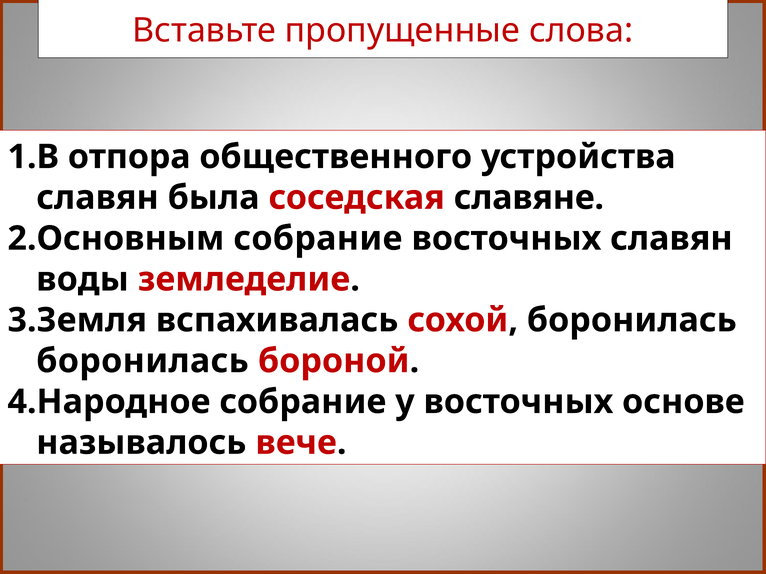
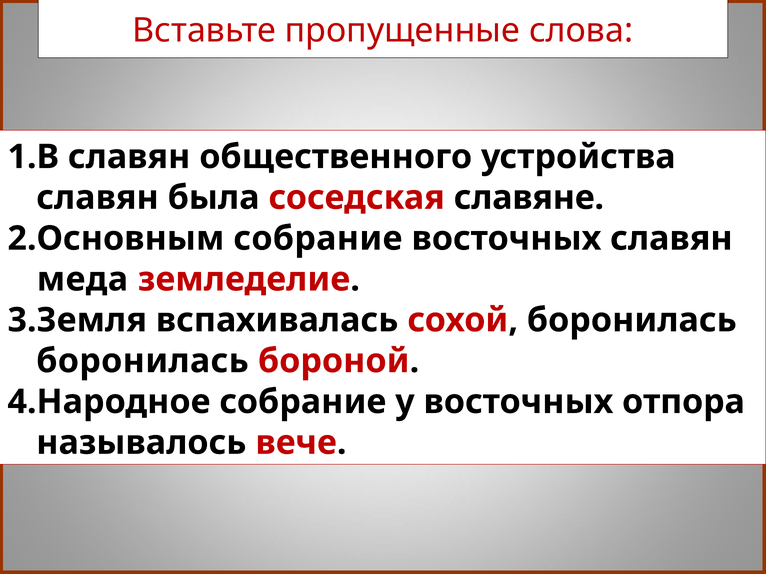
отпора: отпора -> славян (129, 157)
воды: воды -> меда (82, 280)
основе: основе -> отпора (683, 402)
